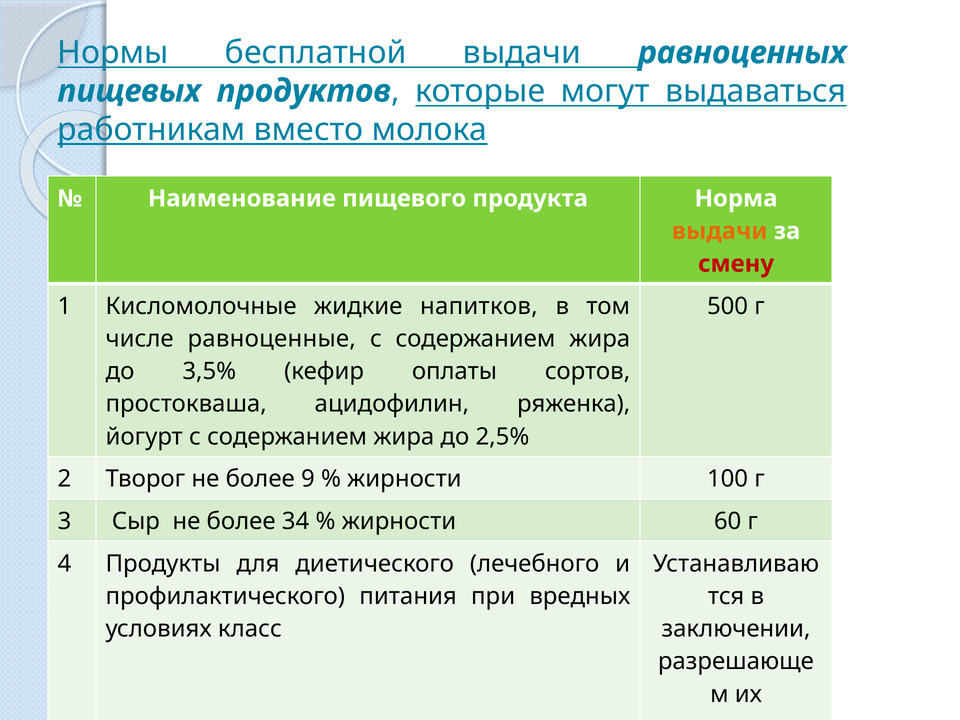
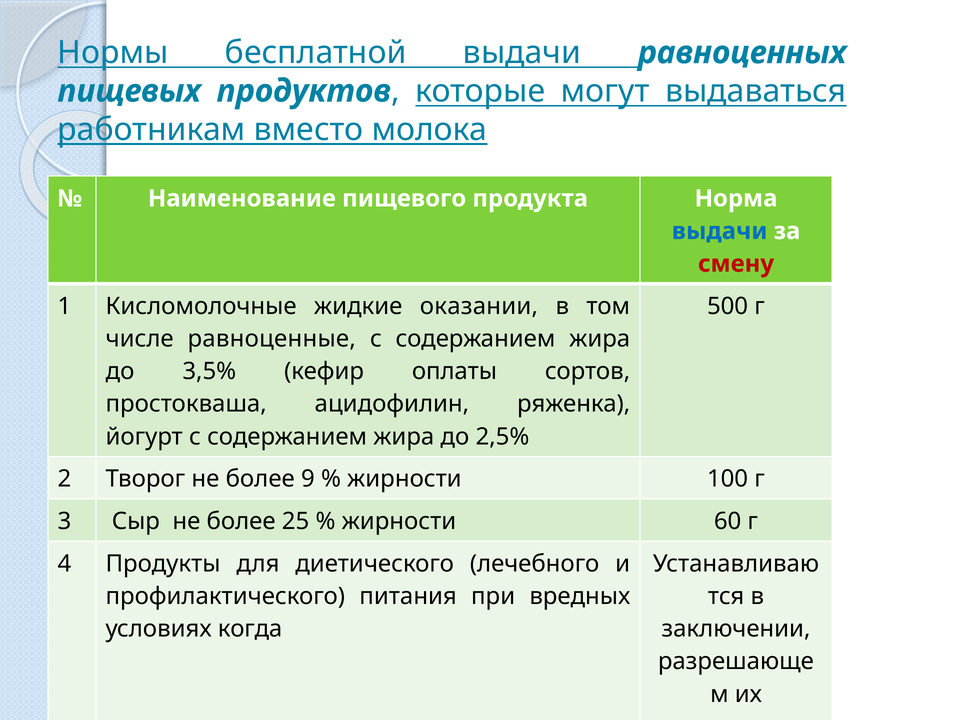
выдачи colour: orange -> blue (720, 231)
напитков: напитков -> оказании (479, 306)
34: 34 -> 25 (296, 521)
класс: класс -> когда (250, 629)
